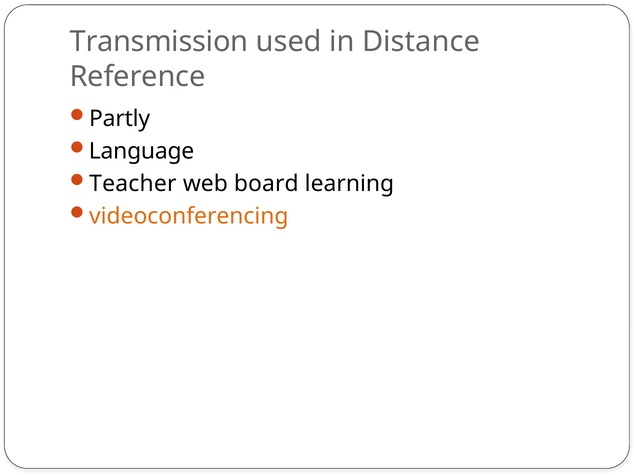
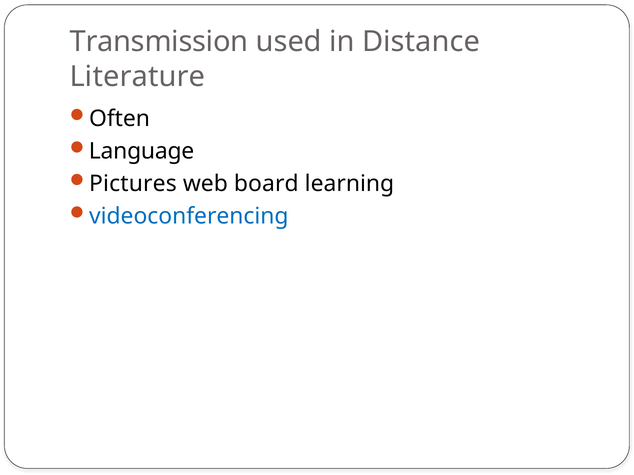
Reference: Reference -> Literature (137, 77)
Partly: Partly -> Often (120, 119)
Teacher: Teacher -> Pictures (133, 184)
videoconferencing colour: orange -> blue (189, 217)
